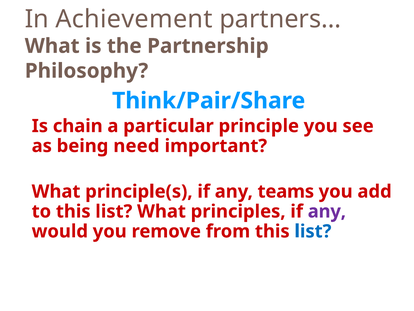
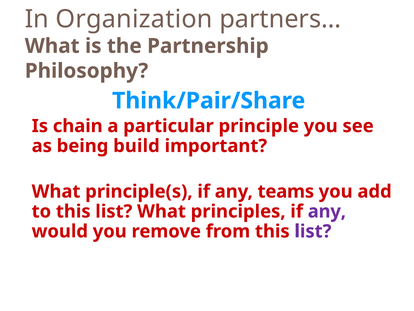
Achievement: Achievement -> Organization (134, 19)
need: need -> build (136, 146)
list colour: blue -> purple (313, 231)
